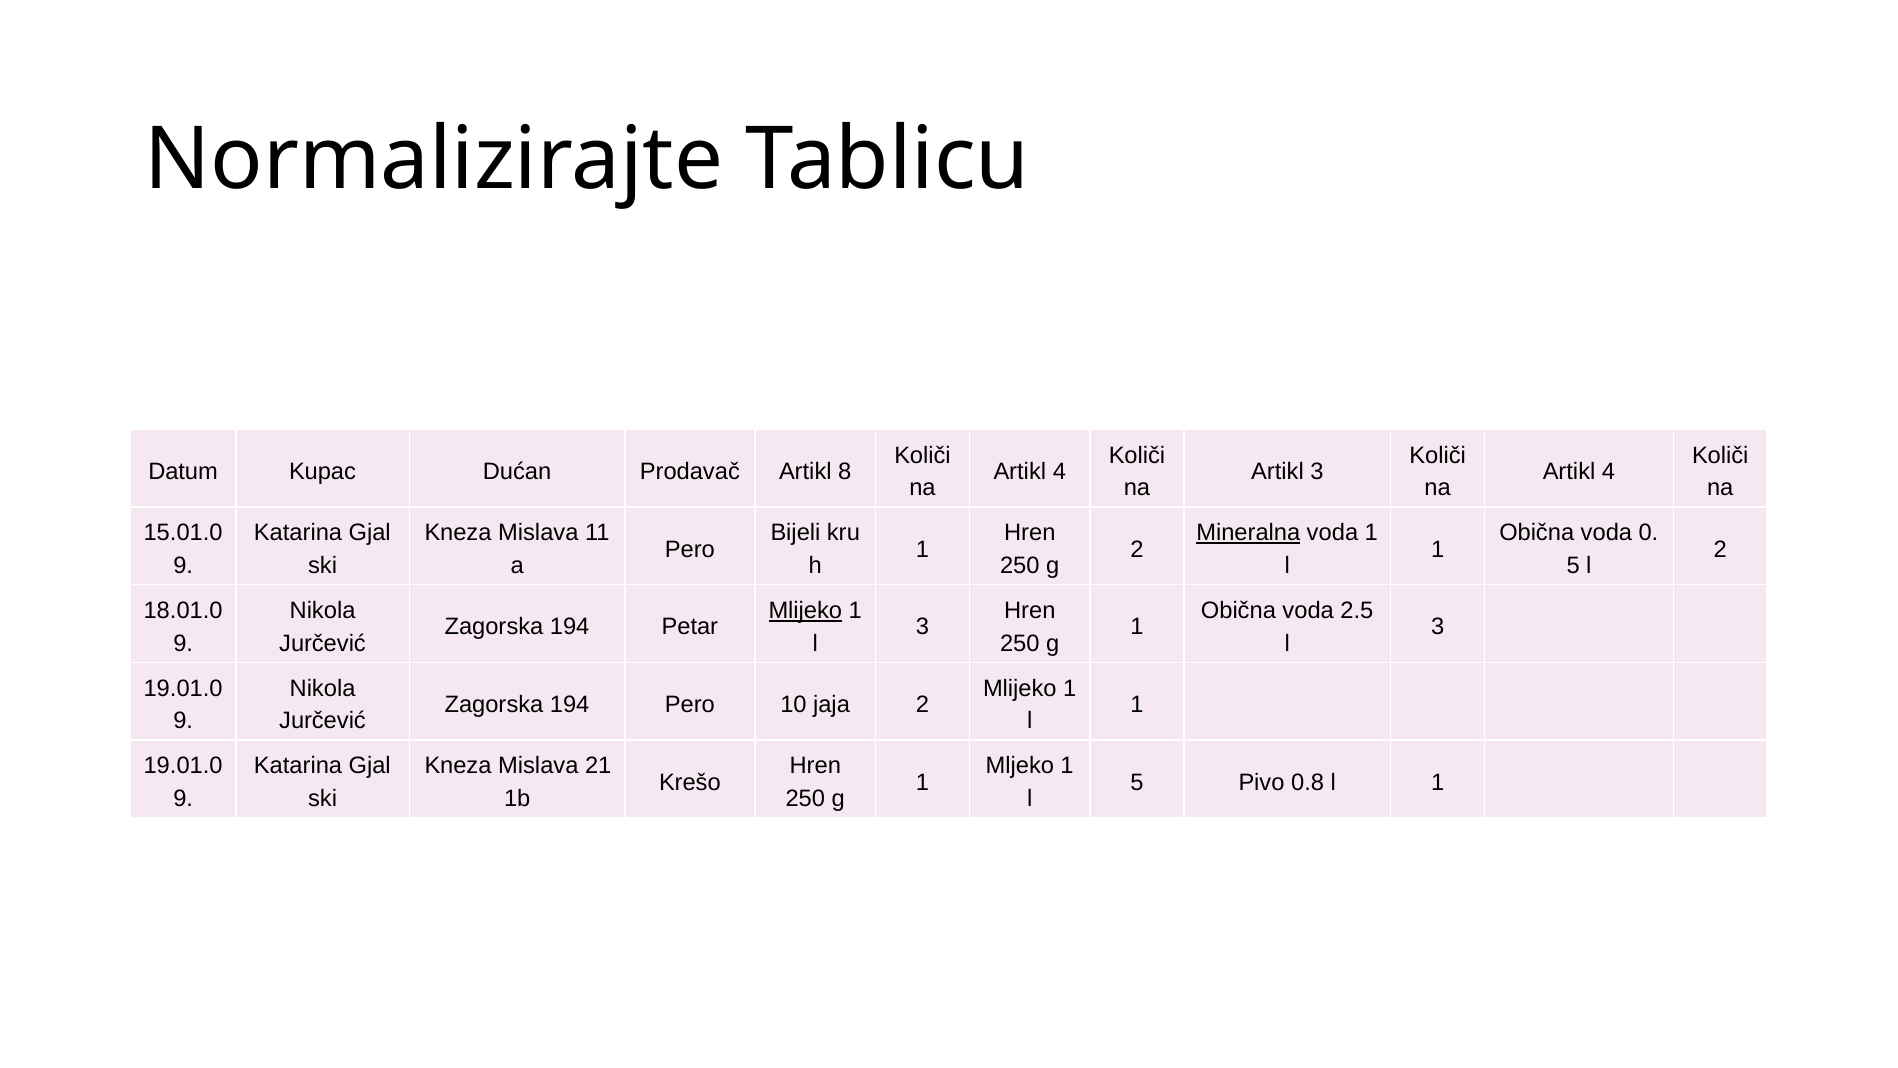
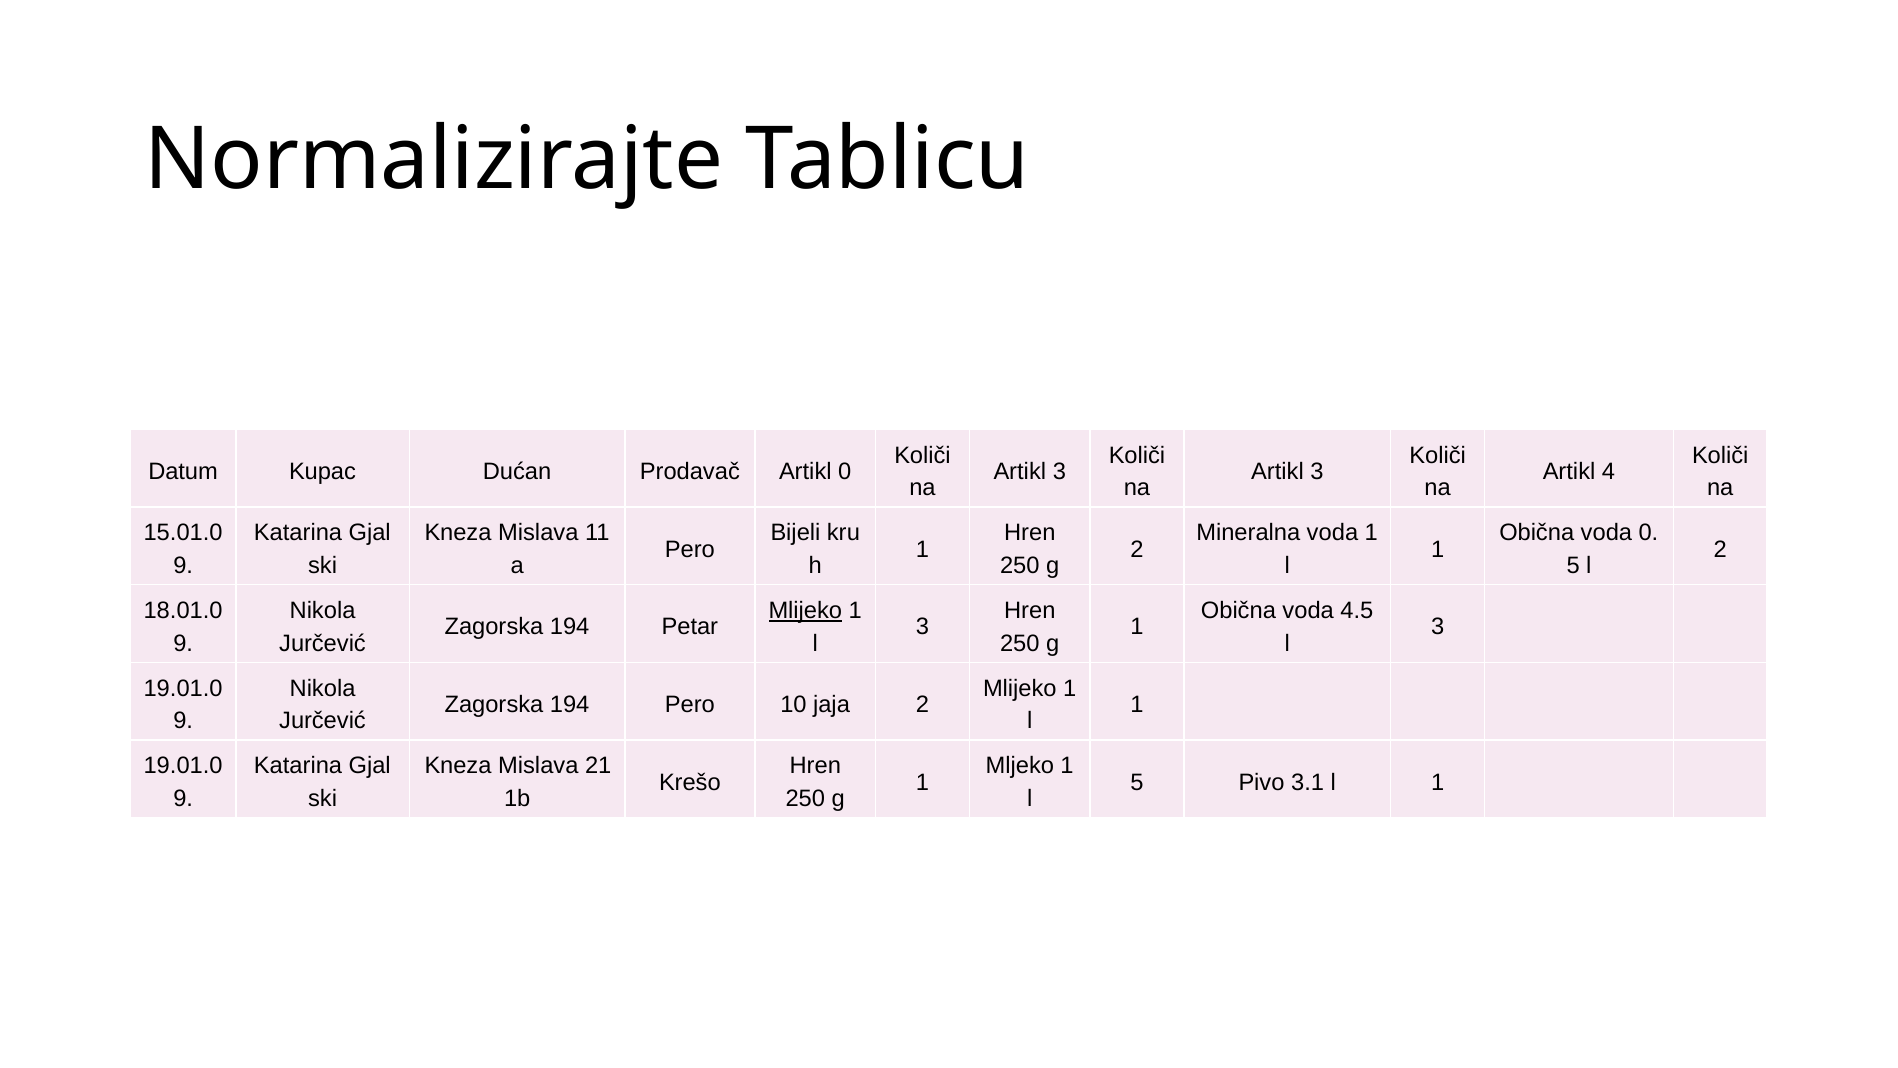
Artikl 8: 8 -> 0 (845, 472)
4: 4 -> 3 (1059, 472)
Mineralna underline: present -> none (1248, 533)
2.5: 2.5 -> 4.5 (1357, 610)
0.8: 0.8 -> 3.1 (1308, 782)
